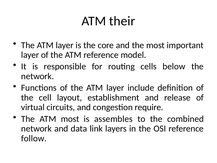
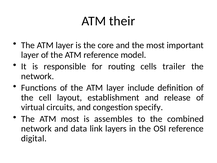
below: below -> trailer (174, 66)
require: require -> specify (149, 107)
follow: follow -> digital (34, 138)
